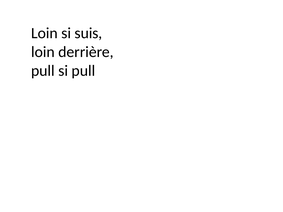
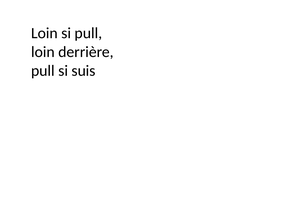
si suis: suis -> pull (88, 33)
si pull: pull -> suis (84, 71)
